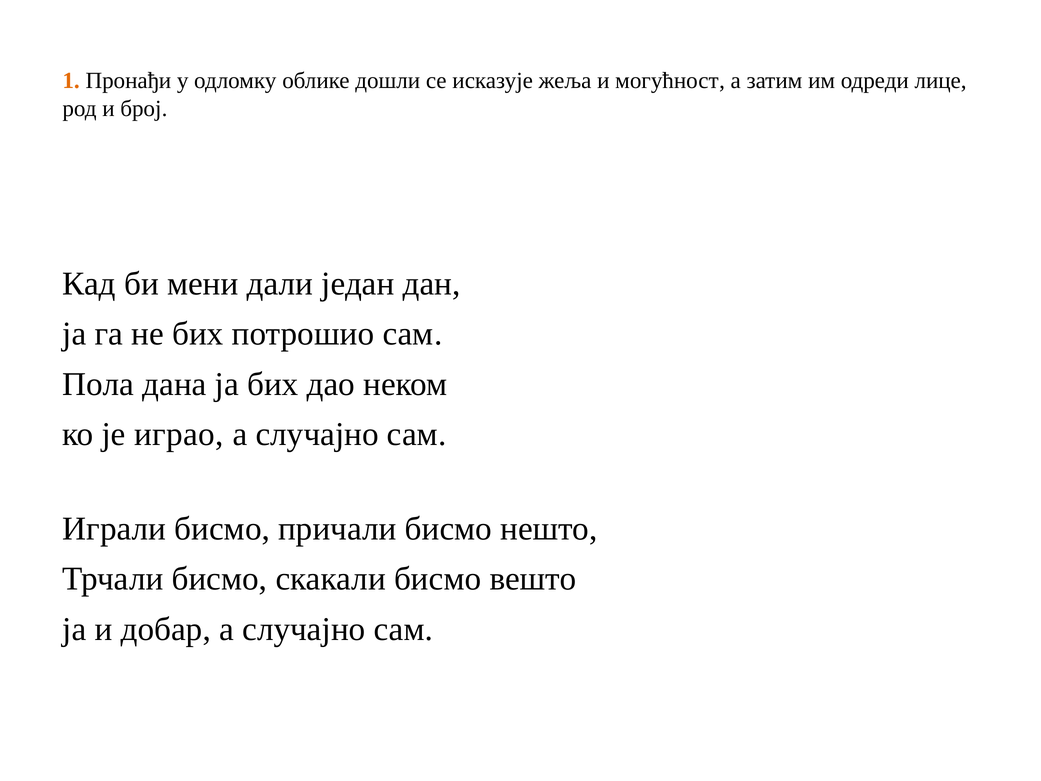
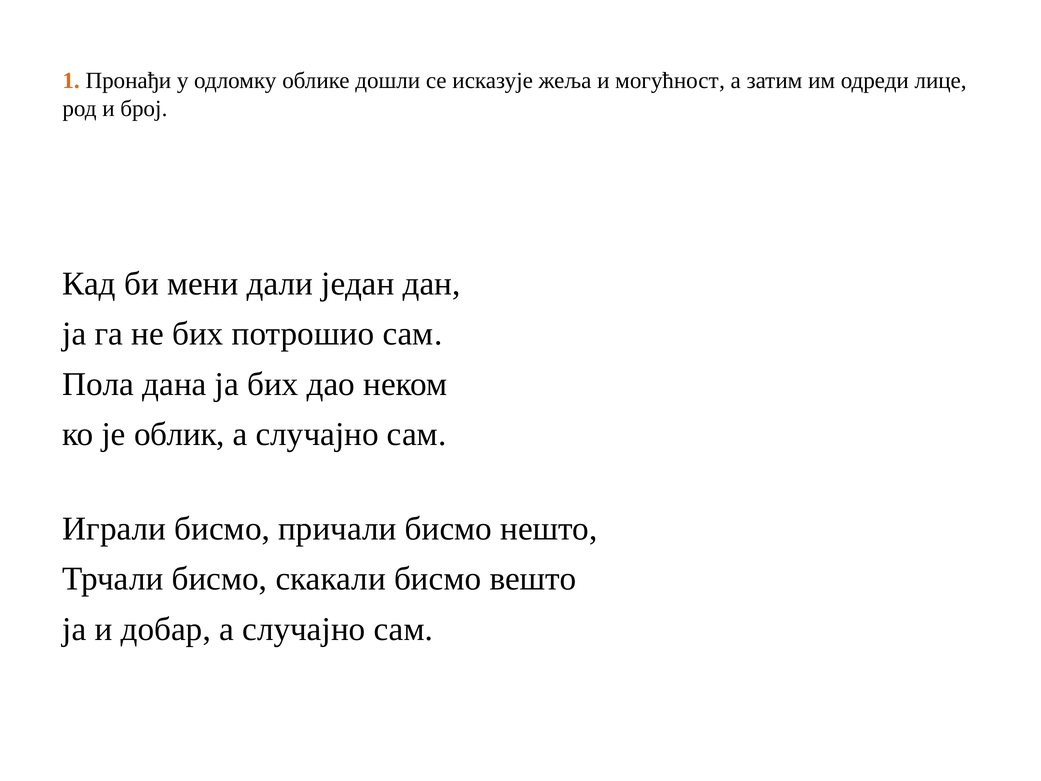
играо: играо -> облик (179, 434)
